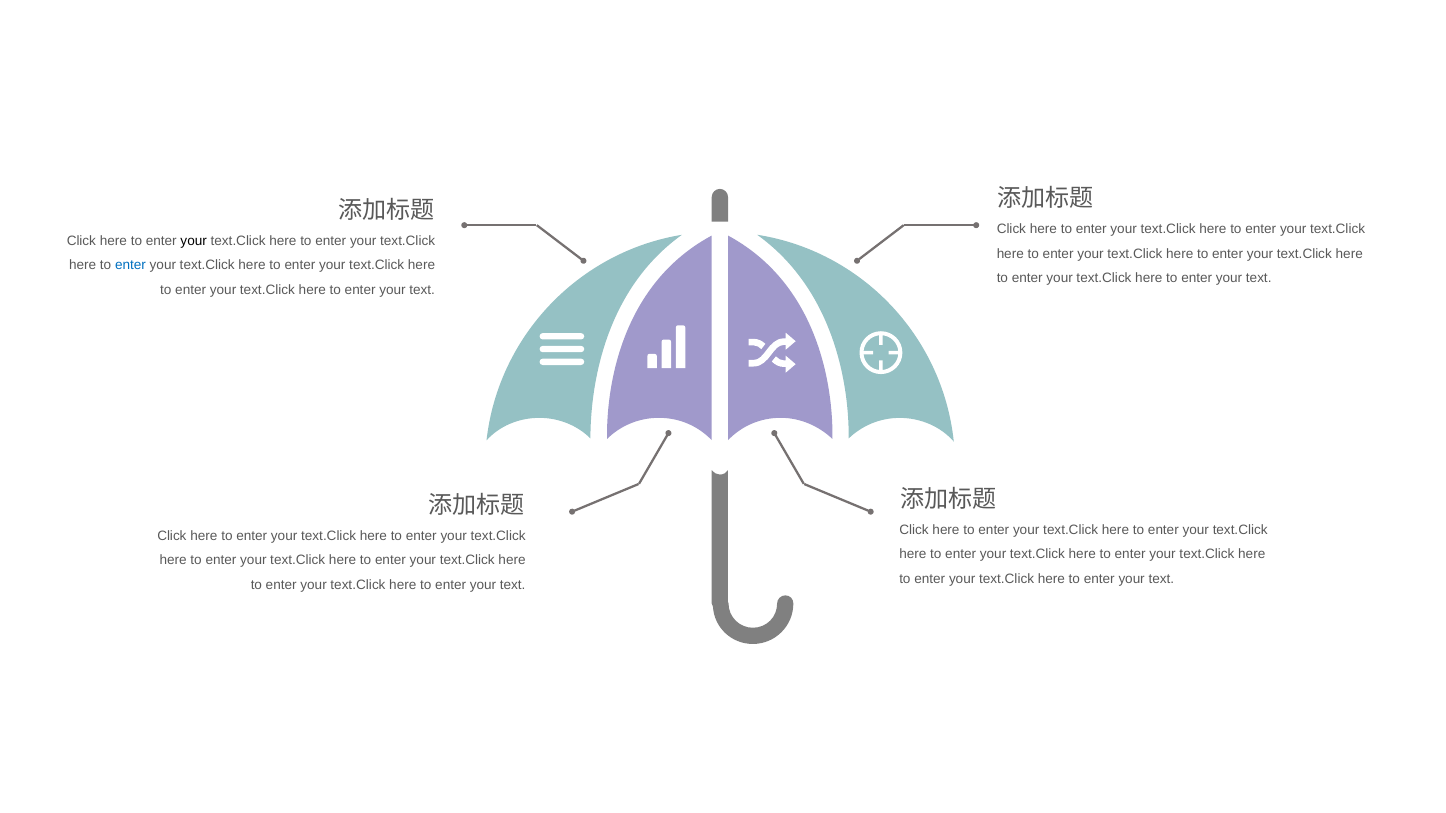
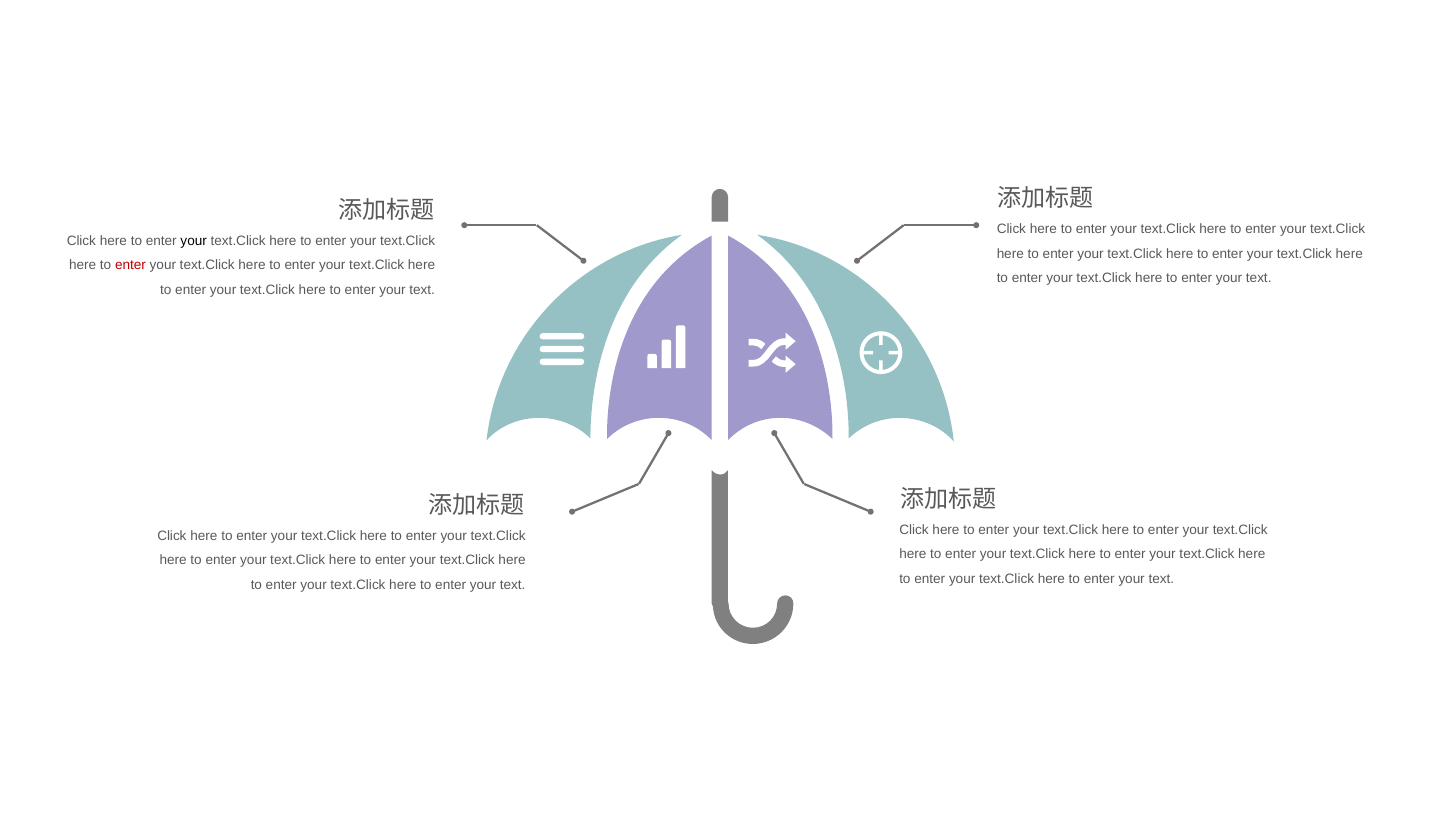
enter colour: blue -> red (130, 266)
